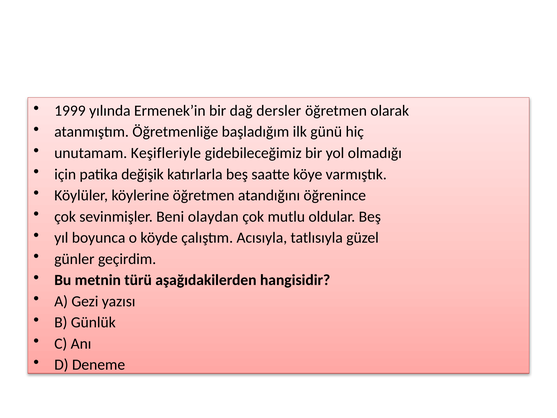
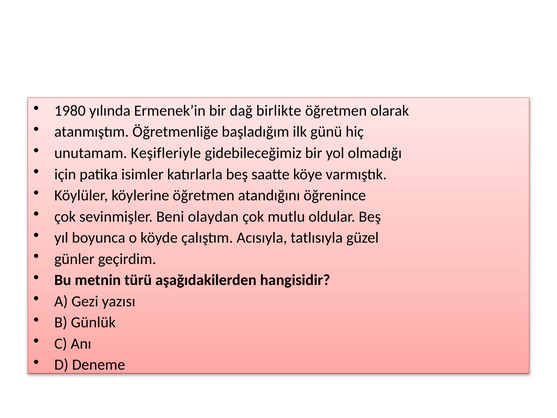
1999: 1999 -> 1980 (70, 111)
dersler: dersler -> birlikte (279, 111)
değişik: değişik -> isimler (142, 174)
